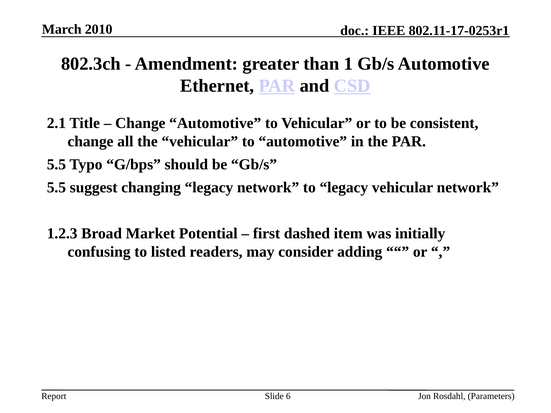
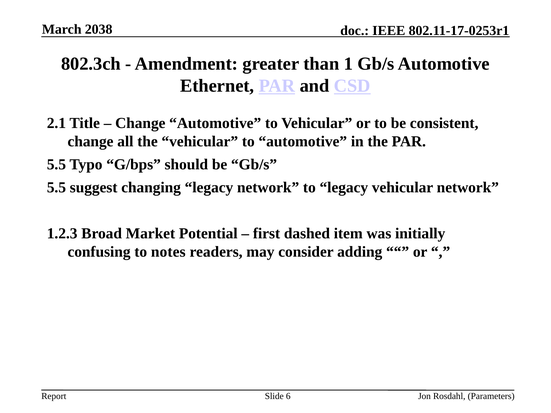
2010: 2010 -> 2038 (99, 29)
listed: listed -> notes (168, 252)
